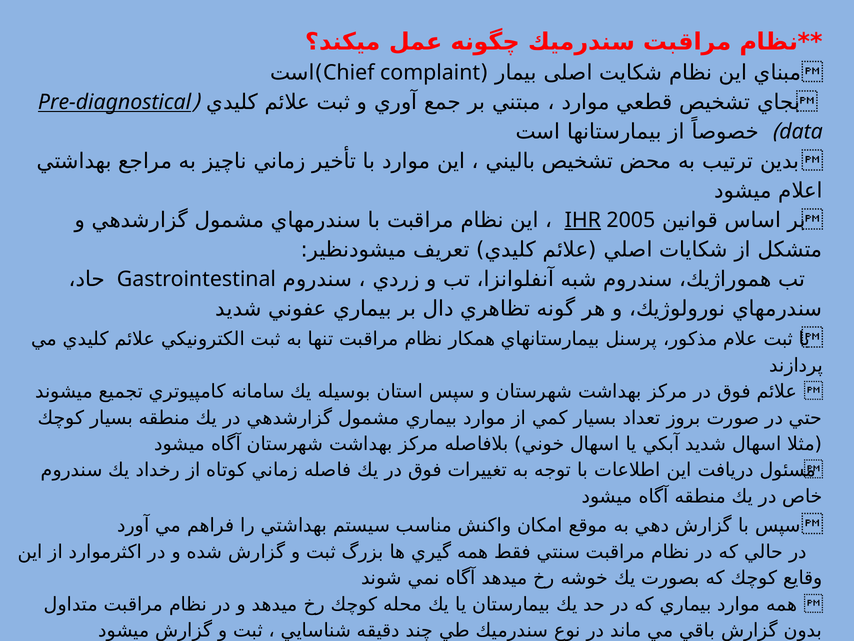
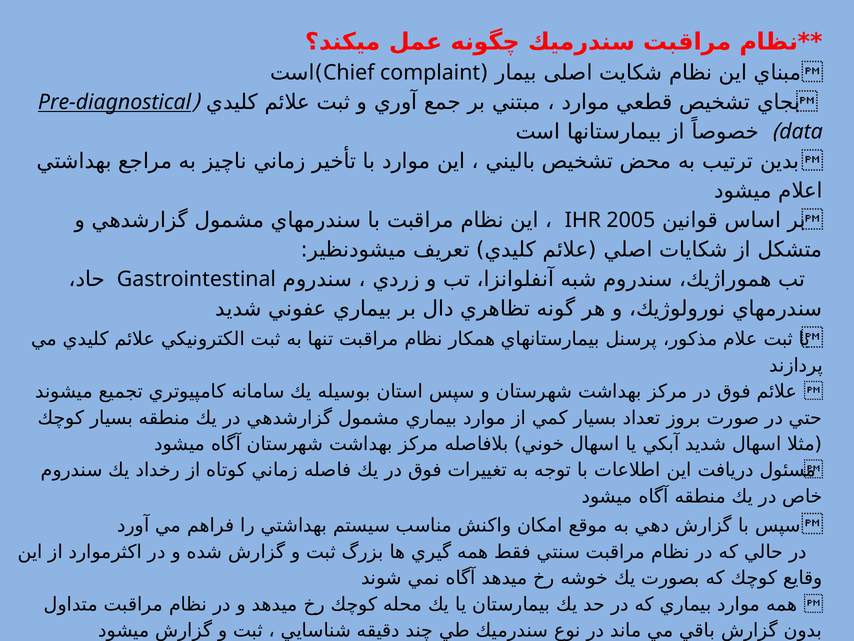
IHR underline: present -> none (583, 220)
